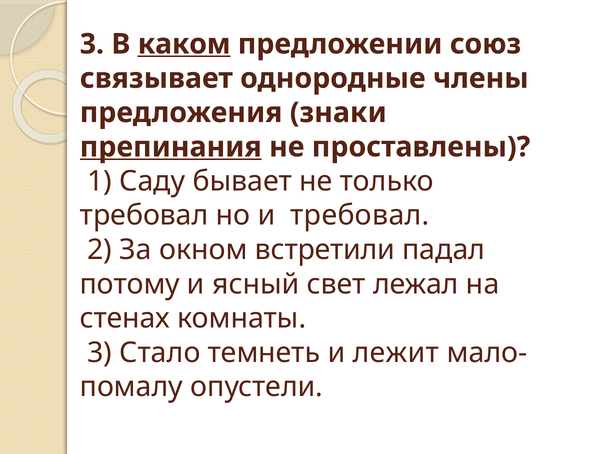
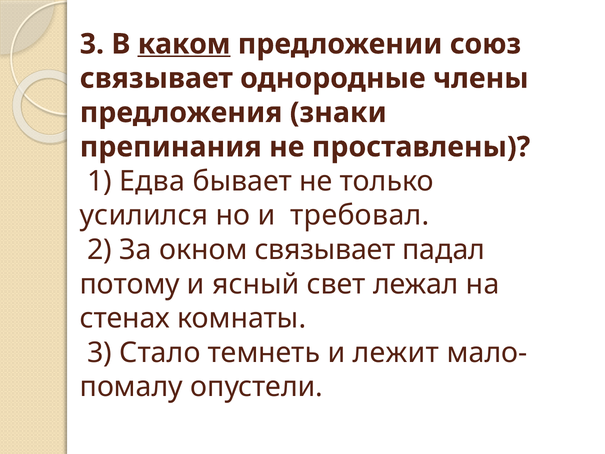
препинания underline: present -> none (171, 147)
Саду: Саду -> Едва (152, 181)
требовал: требовал -> усилился (144, 215)
окном встретили: встретили -> связывает (325, 250)
